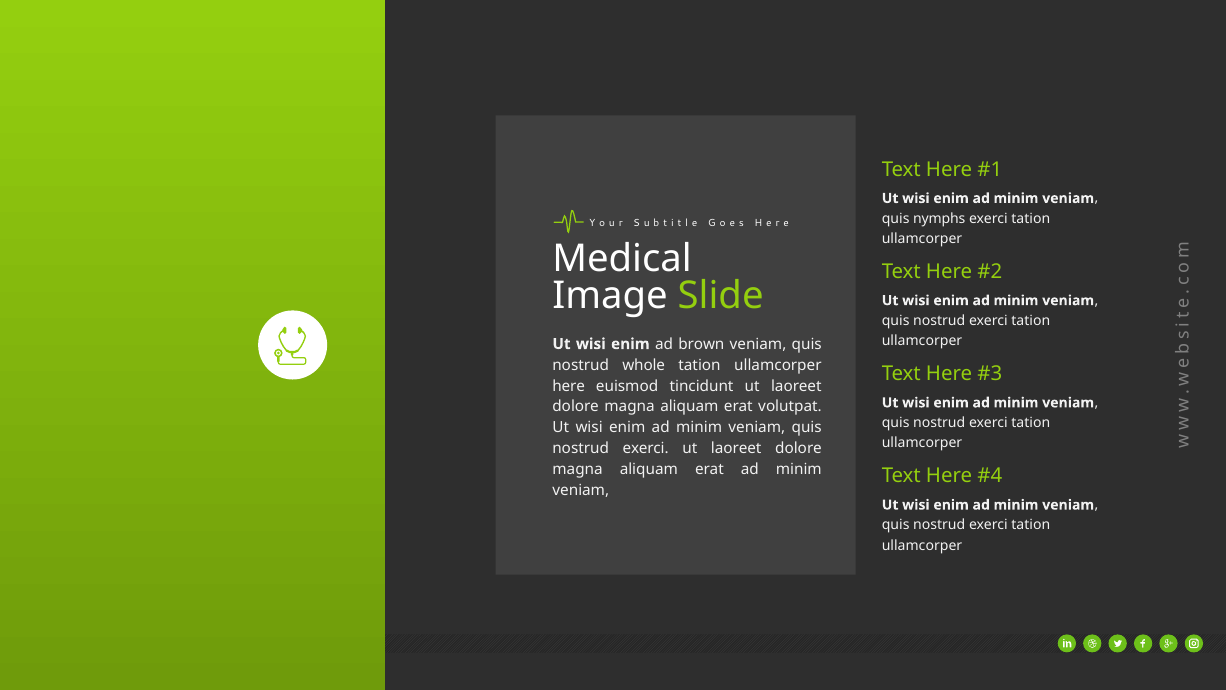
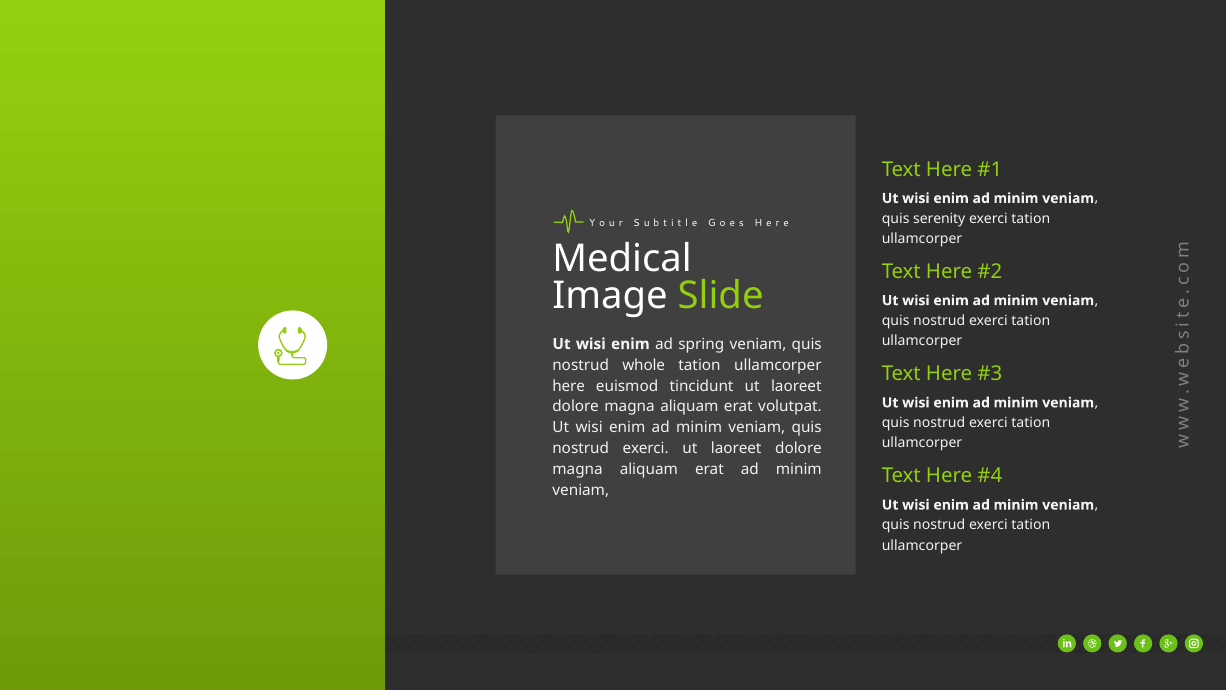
nymphs: nymphs -> serenity (939, 218)
brown: brown -> spring (701, 344)
